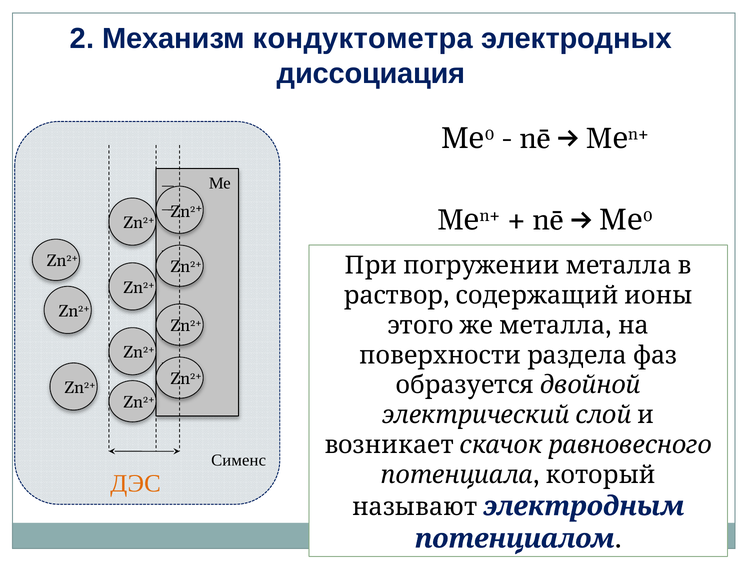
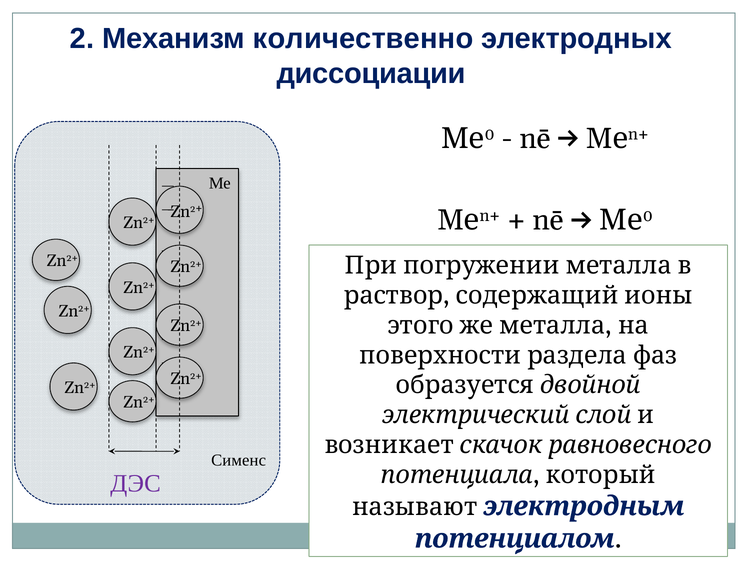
кондуктометра: кондуктометра -> количественно (363, 39)
диссоциация: диссоциация -> диссоциации (371, 73)
ДЭС colour: orange -> purple (136, 483)
